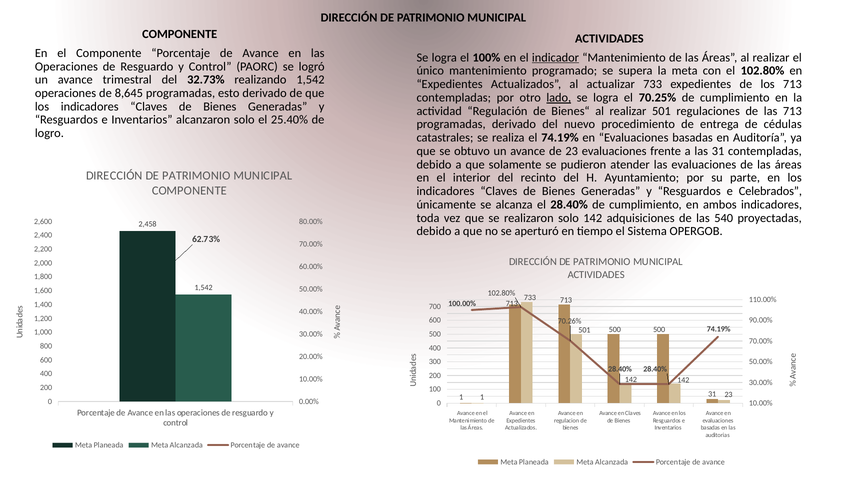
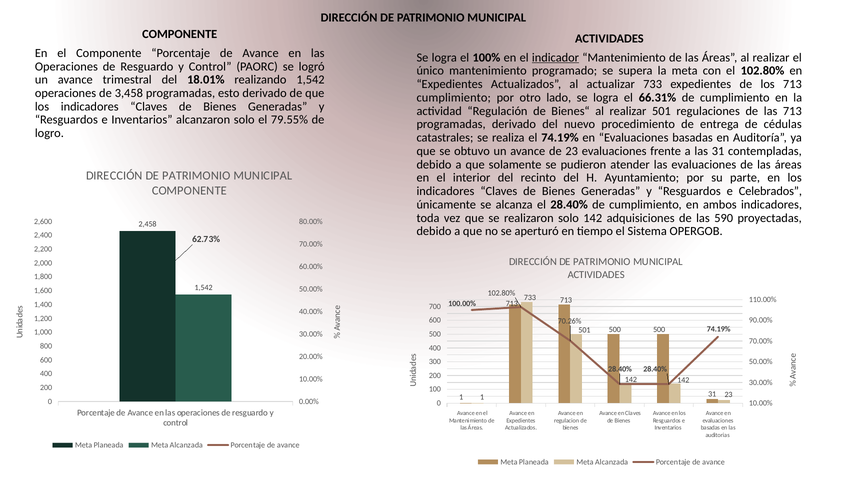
32.73%: 32.73% -> 18.01% (206, 80)
8,645: 8,645 -> 3,458 (129, 93)
contempladas: contempladas -> cumplimiento (454, 98)
lado underline: present -> none (559, 98)
70.25%: 70.25% -> 66.31% (657, 98)
25.40%: 25.40% -> 79.55% (289, 120)
540: 540 -> 590 (724, 218)
